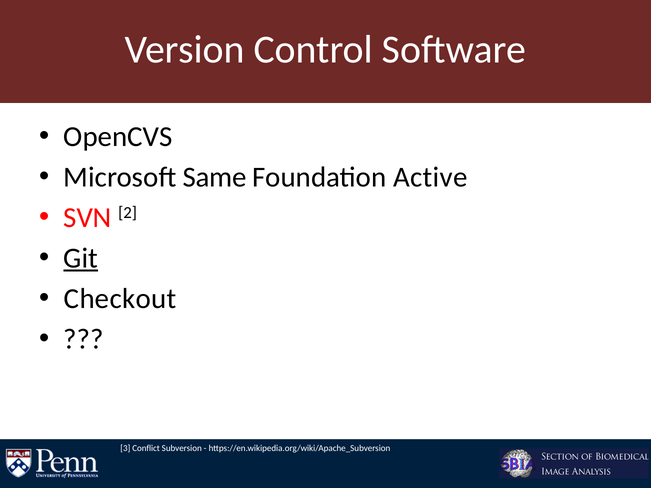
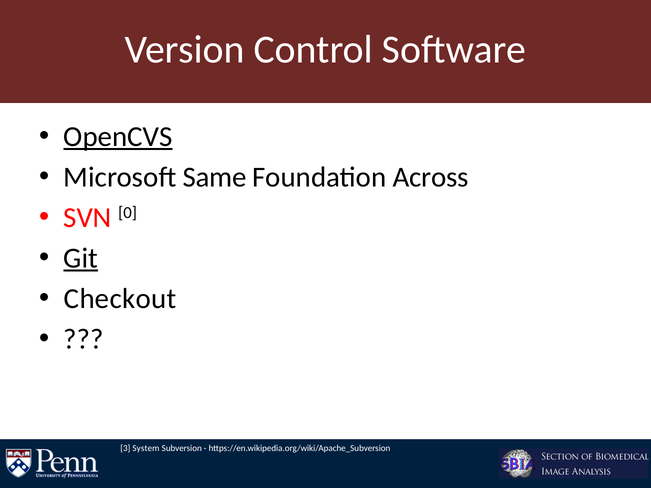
OpenCVS underline: none -> present (118, 137)
Active: Active -> Across (431, 177)
2: 2 -> 0 (128, 213)
Conflict: Conflict -> System (146, 449)
